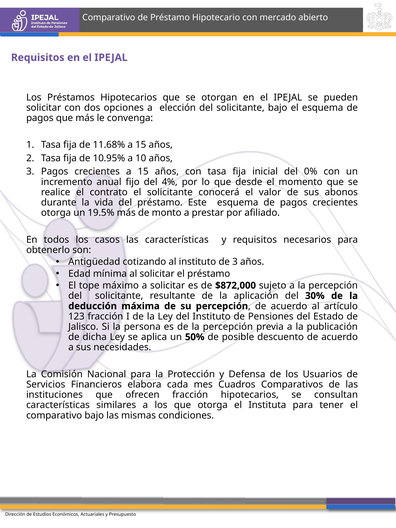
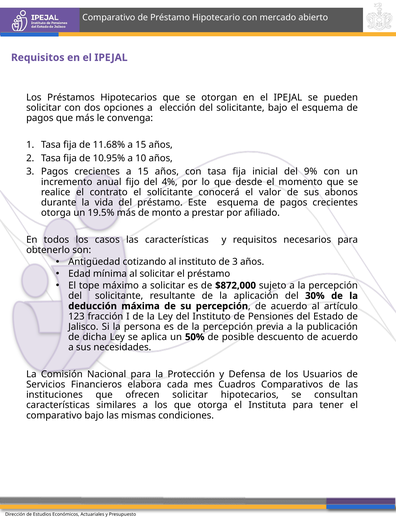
0%: 0% -> 9% (311, 172)
ofrecen fracción: fracción -> solicitar (190, 395)
